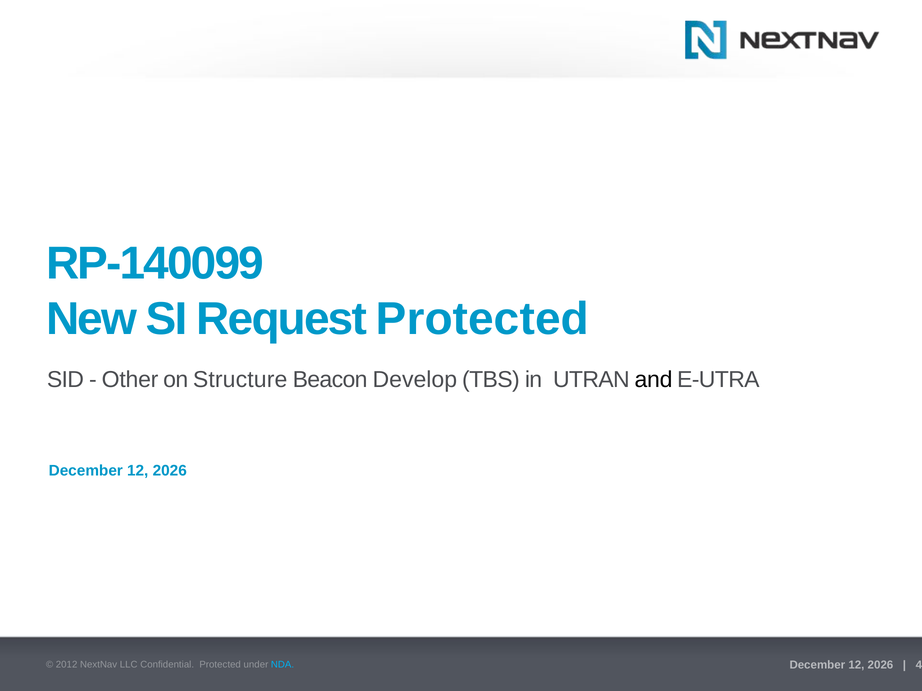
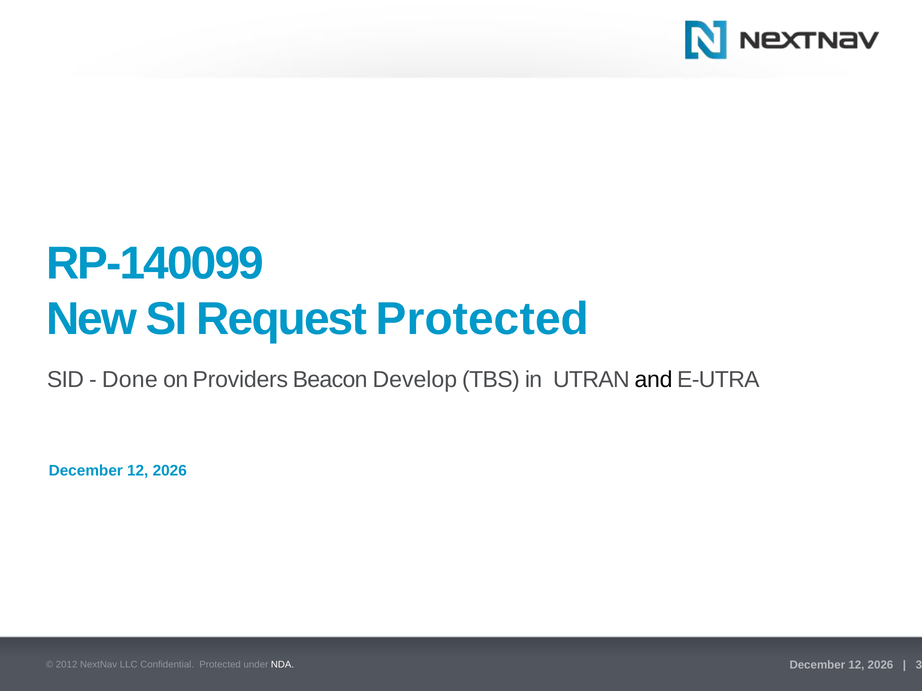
Other: Other -> Done (130, 380)
Structure: Structure -> Providers (240, 380)
4: 4 -> 3 (919, 665)
NDA colour: light blue -> white (283, 665)
